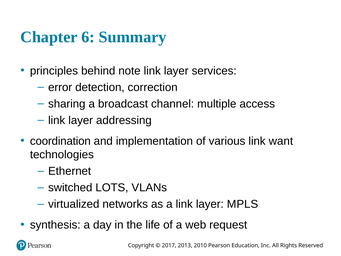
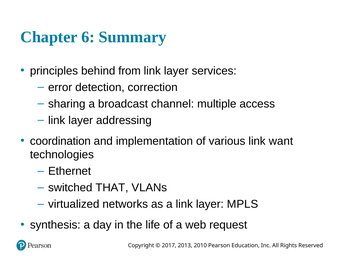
note: note -> from (130, 71)
LOTS: LOTS -> THAT (112, 188)
